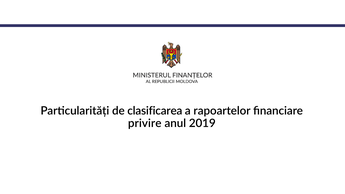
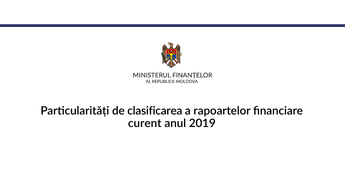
privire: privire -> curent (145, 123)
